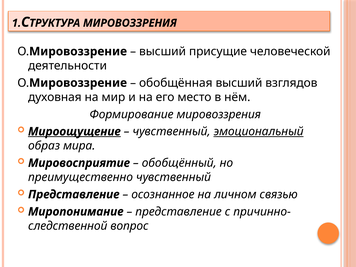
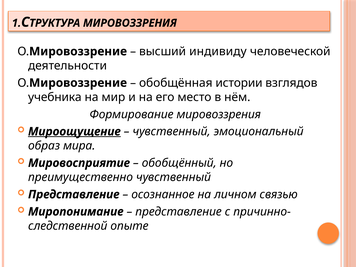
присущие: присущие -> индивиду (218, 51)
обобщённая высший: высший -> истории (239, 83)
духовная: духовная -> учебника (55, 97)
эмоциональный underline: present -> none (259, 132)
вопрос: вопрос -> опыте (129, 226)
